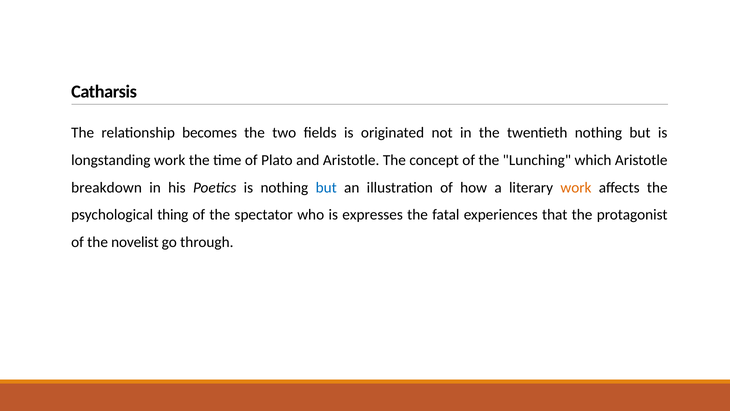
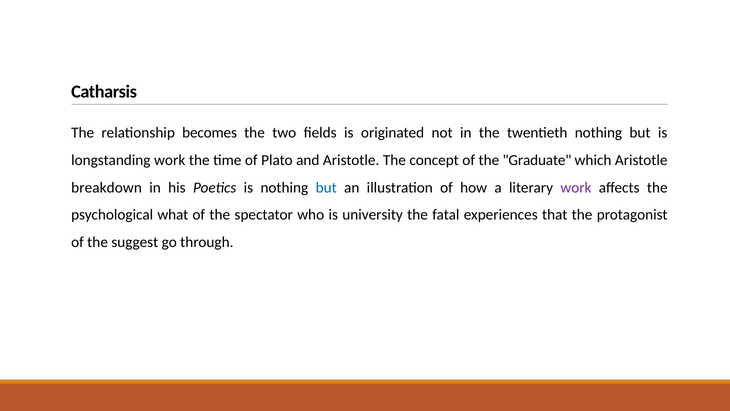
Lunching: Lunching -> Graduate (537, 160)
work colour: orange -> purple (576, 187)
thing: thing -> what (173, 215)
expresses: expresses -> university (373, 215)
novelist: novelist -> suggest (135, 242)
